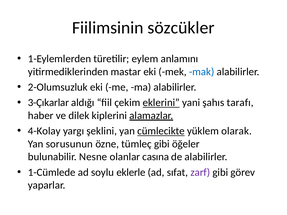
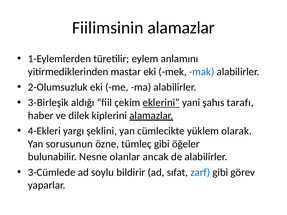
Fiilimsinin sözcükler: sözcükler -> alamazlar (181, 28)
3-Çıkarlar: 3-Çıkarlar -> 3-Birleşik (48, 103)
4-Kolay: 4-Kolay -> 4-Ekleri (44, 131)
cümlecikte underline: present -> none (161, 131)
casına: casına -> ancak (156, 157)
1-Cümlede: 1-Cümlede -> 3-Cümlede (52, 172)
eklerle: eklerle -> bildirir (131, 172)
zarf colour: purple -> blue (200, 172)
